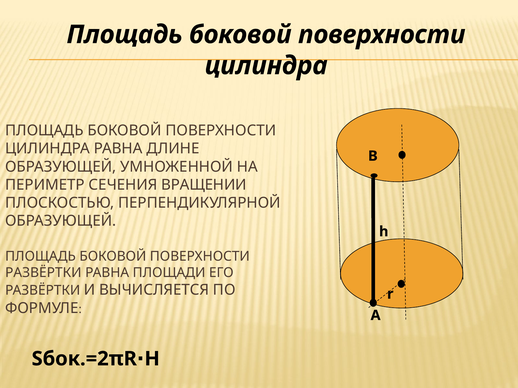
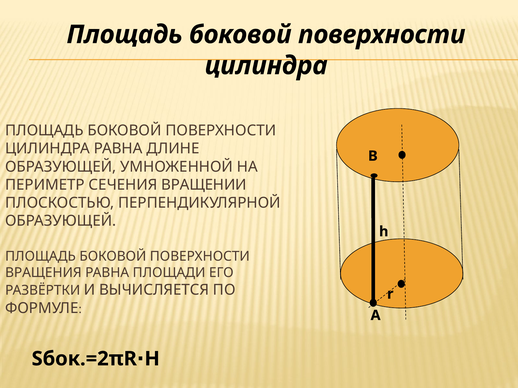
РАЗВЁРТКИ: РАЗВЁРТКИ -> ВРАЩЕНИЯ (43, 273)
